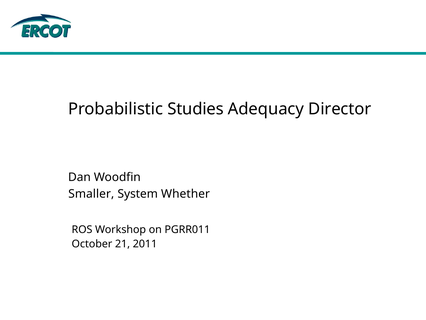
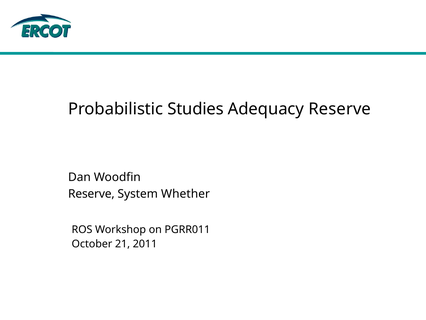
Adequacy Director: Director -> Reserve (340, 109)
Smaller: Smaller -> Reserve (91, 193)
